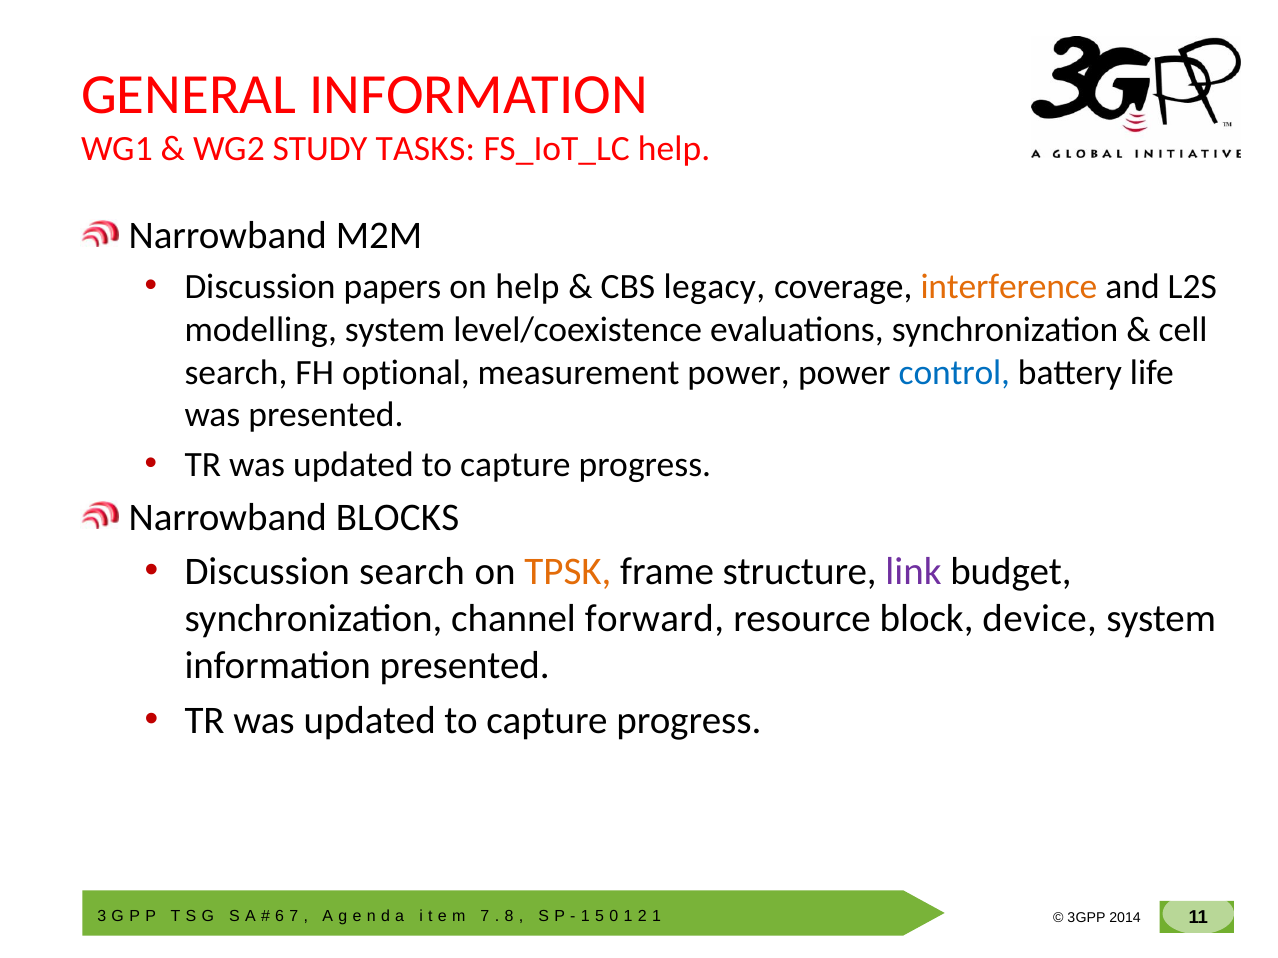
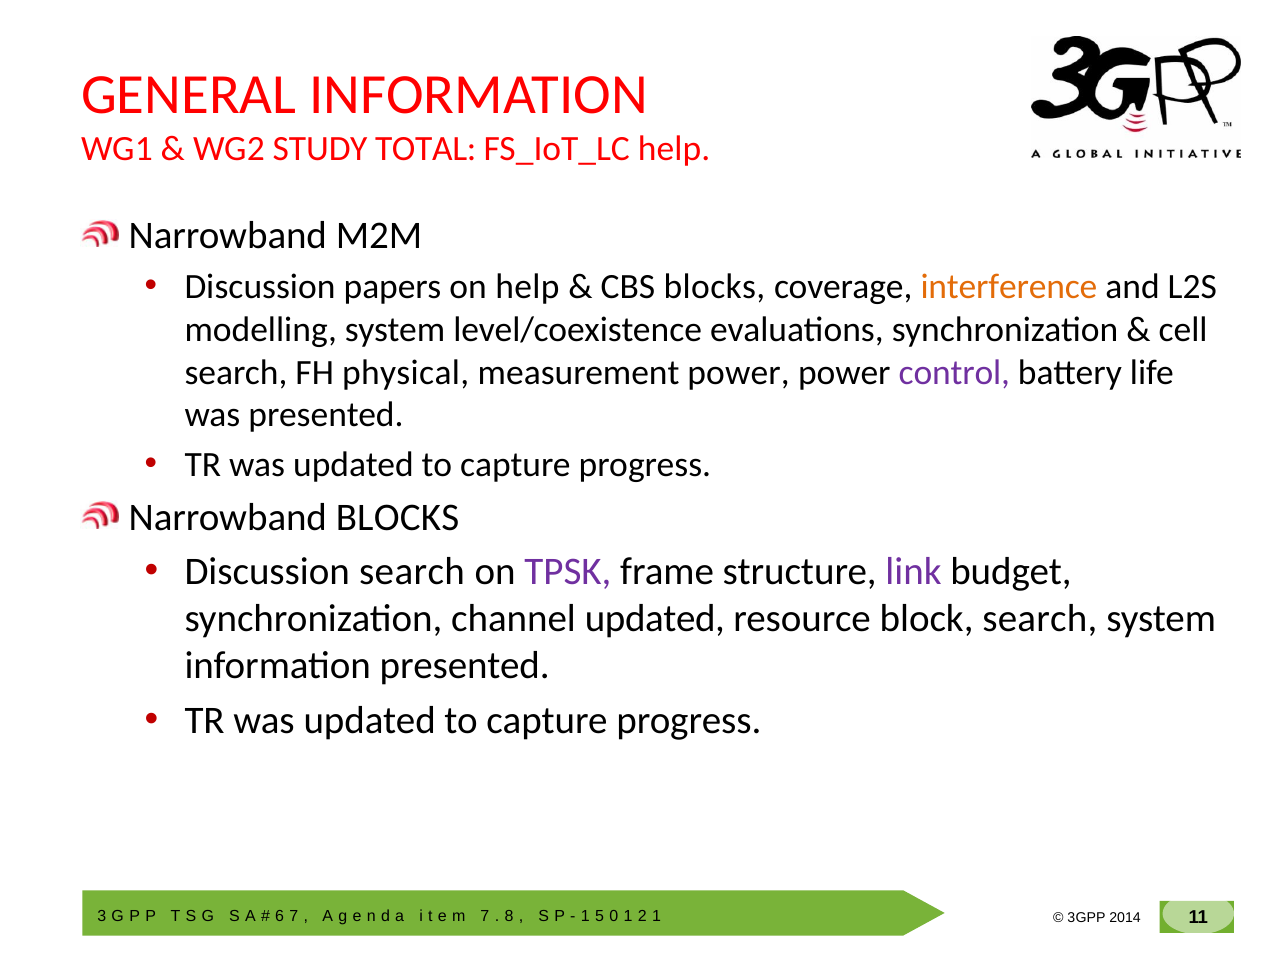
TASKS: TASKS -> TOTAL (426, 148)
CBS legacy: legacy -> blocks (714, 287)
optional: optional -> physical (406, 373)
control colour: blue -> purple (954, 373)
TPSK colour: orange -> purple (568, 572)
channel forward: forward -> updated (655, 619)
block device: device -> search (1040, 619)
